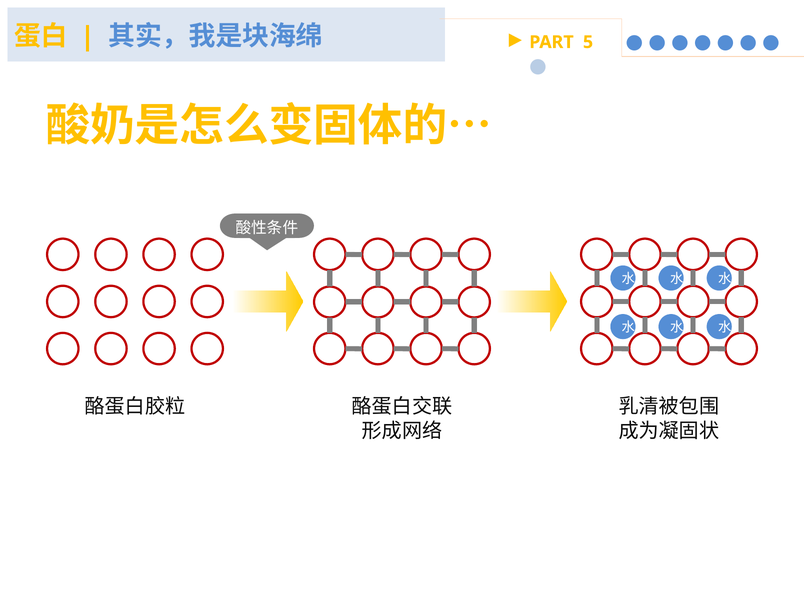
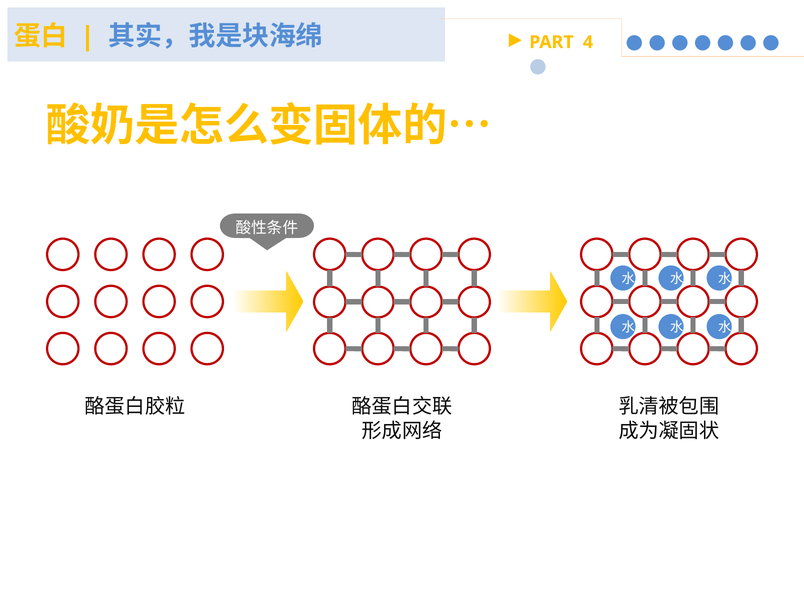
5: 5 -> 4 (588, 42)
